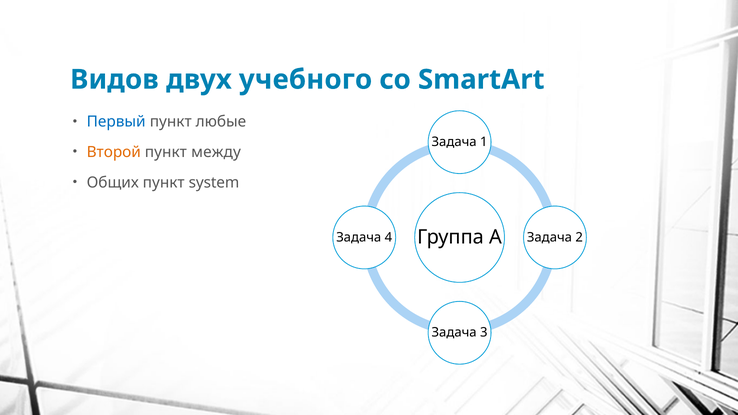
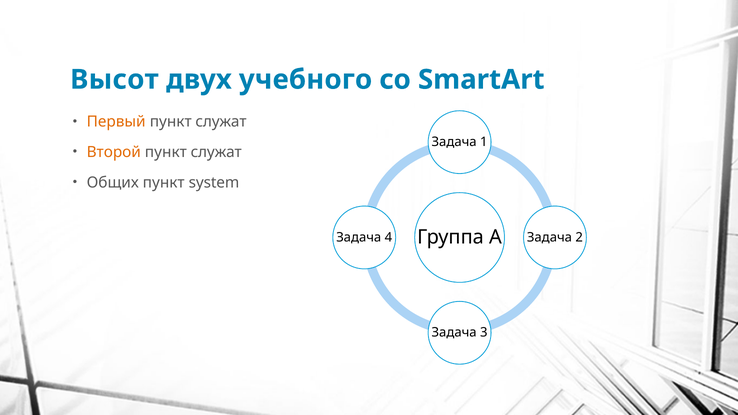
Видов: Видов -> Высот (114, 80)
Первый colour: blue -> orange (116, 122)
любые: любые -> служат (221, 122)
между: между -> служат (216, 152)
